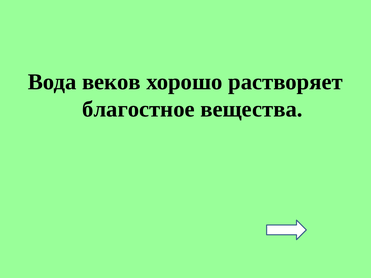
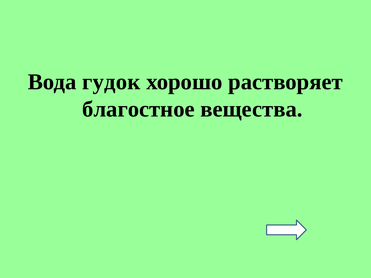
веков: веков -> гудок (111, 82)
